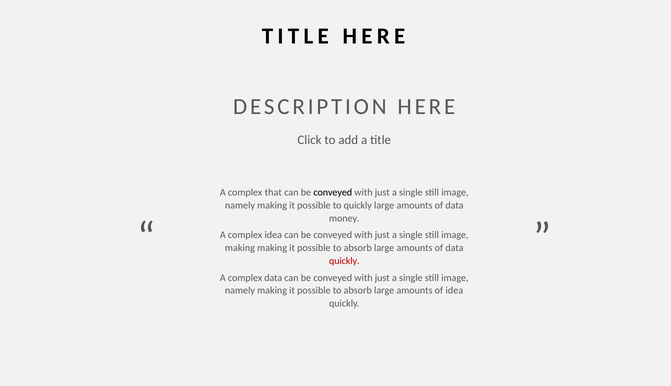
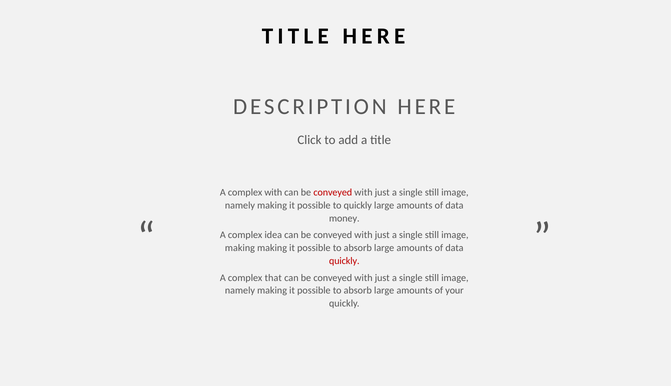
complex that: that -> with (273, 193)
conveyed colour: black -> red (333, 193)
complex data: data -> that (273, 278)
of idea: idea -> your (454, 291)
